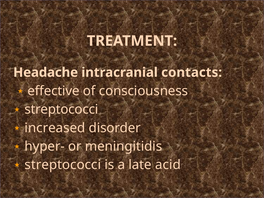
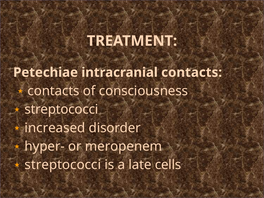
Headache: Headache -> Petechiae (46, 72)
effective: effective -> contacts (54, 91)
meningitidis: meningitidis -> meropenem (124, 146)
acid: acid -> cells (168, 165)
